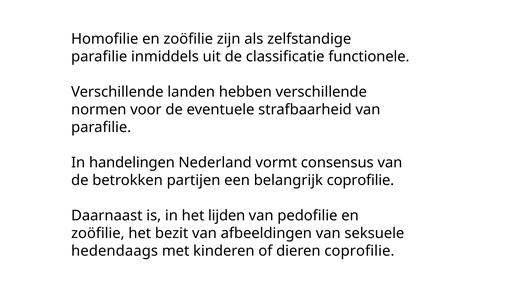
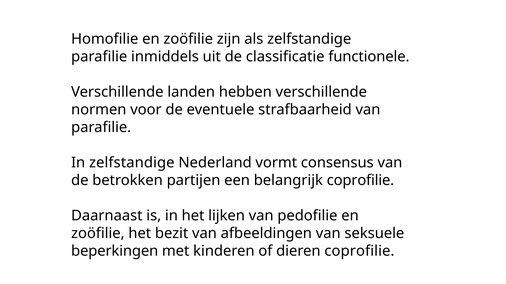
In handelingen: handelingen -> zelfstandige (132, 163)
lijden: lijden -> lijken (227, 216)
hedendaags: hedendaags -> beperkingen (115, 252)
